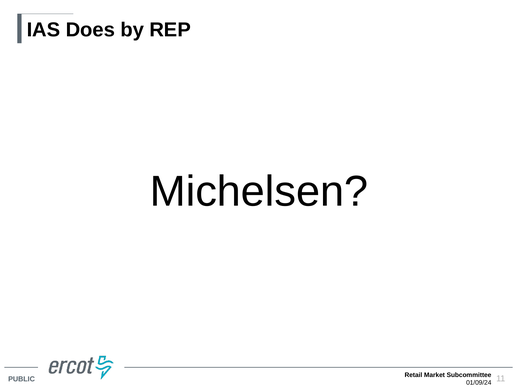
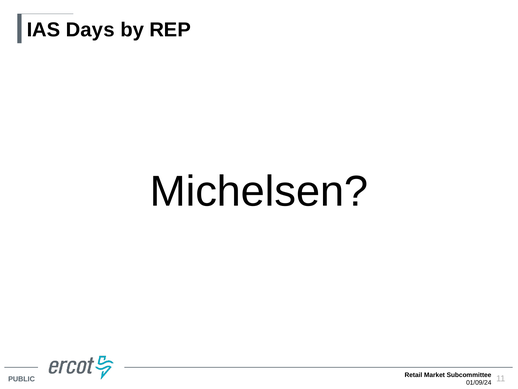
Does: Does -> Days (90, 30)
